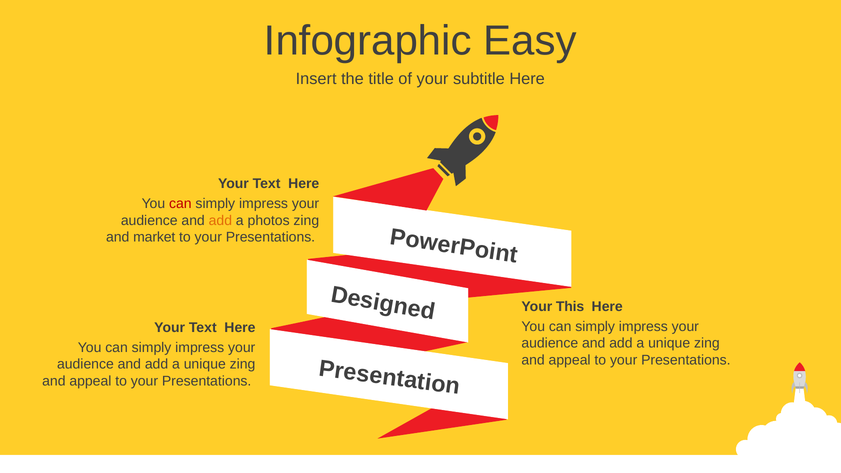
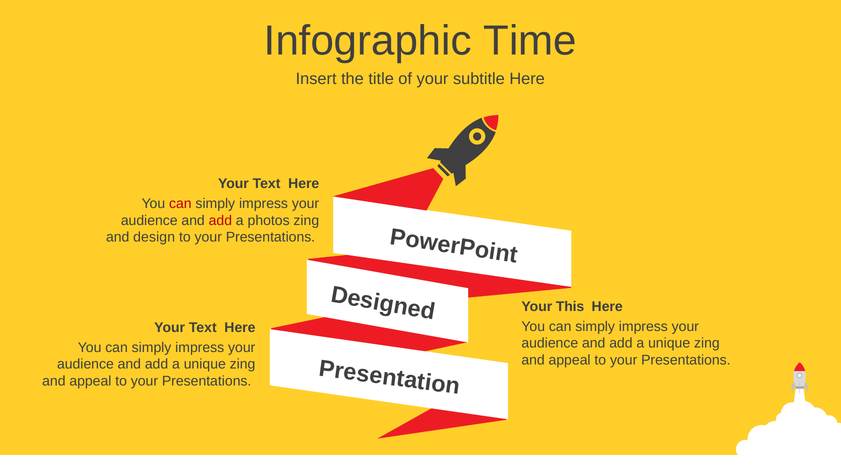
Easy: Easy -> Time (530, 41)
add colour: orange -> red (220, 221)
market: market -> design (154, 237)
